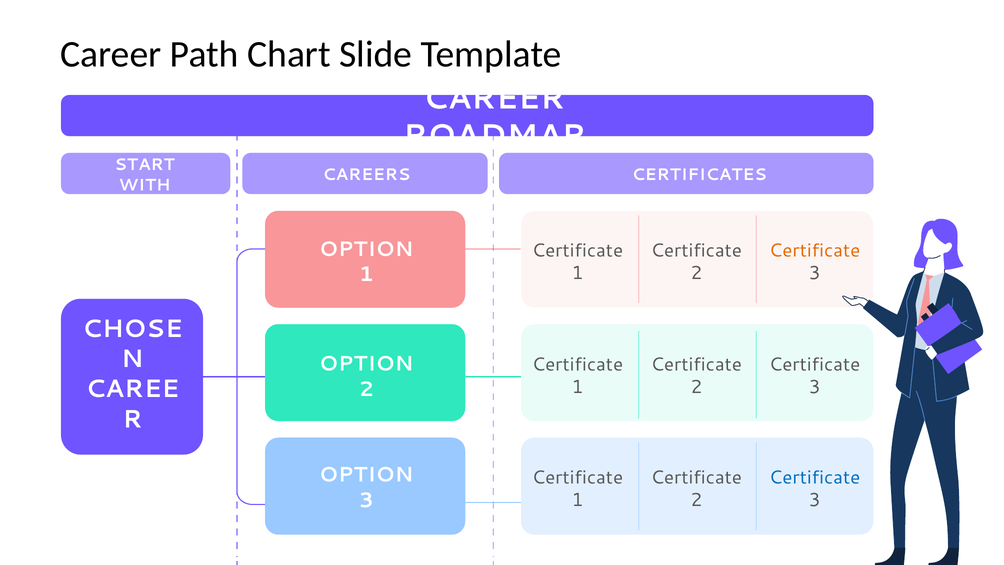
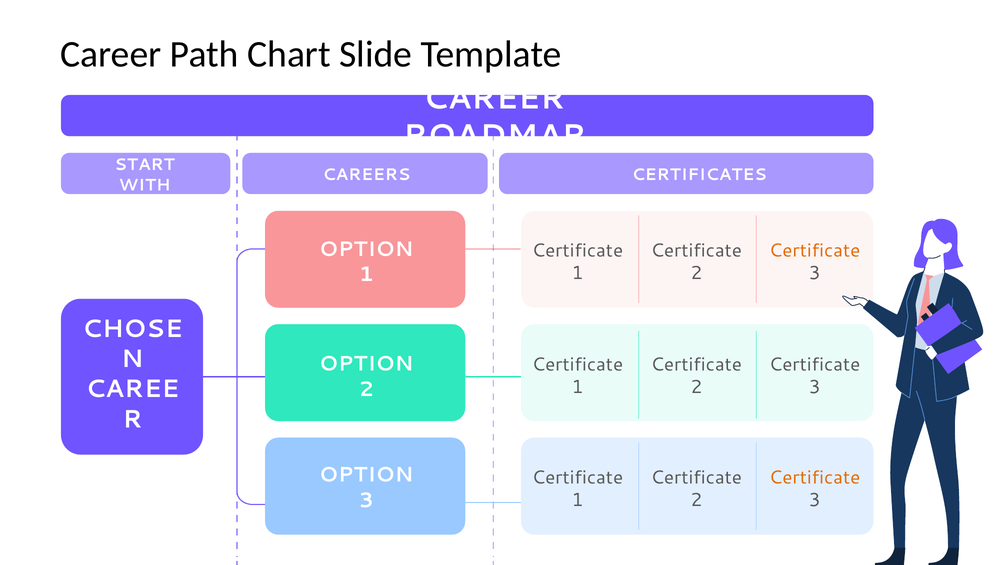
Certificate colour: blue -> orange (815, 477)
